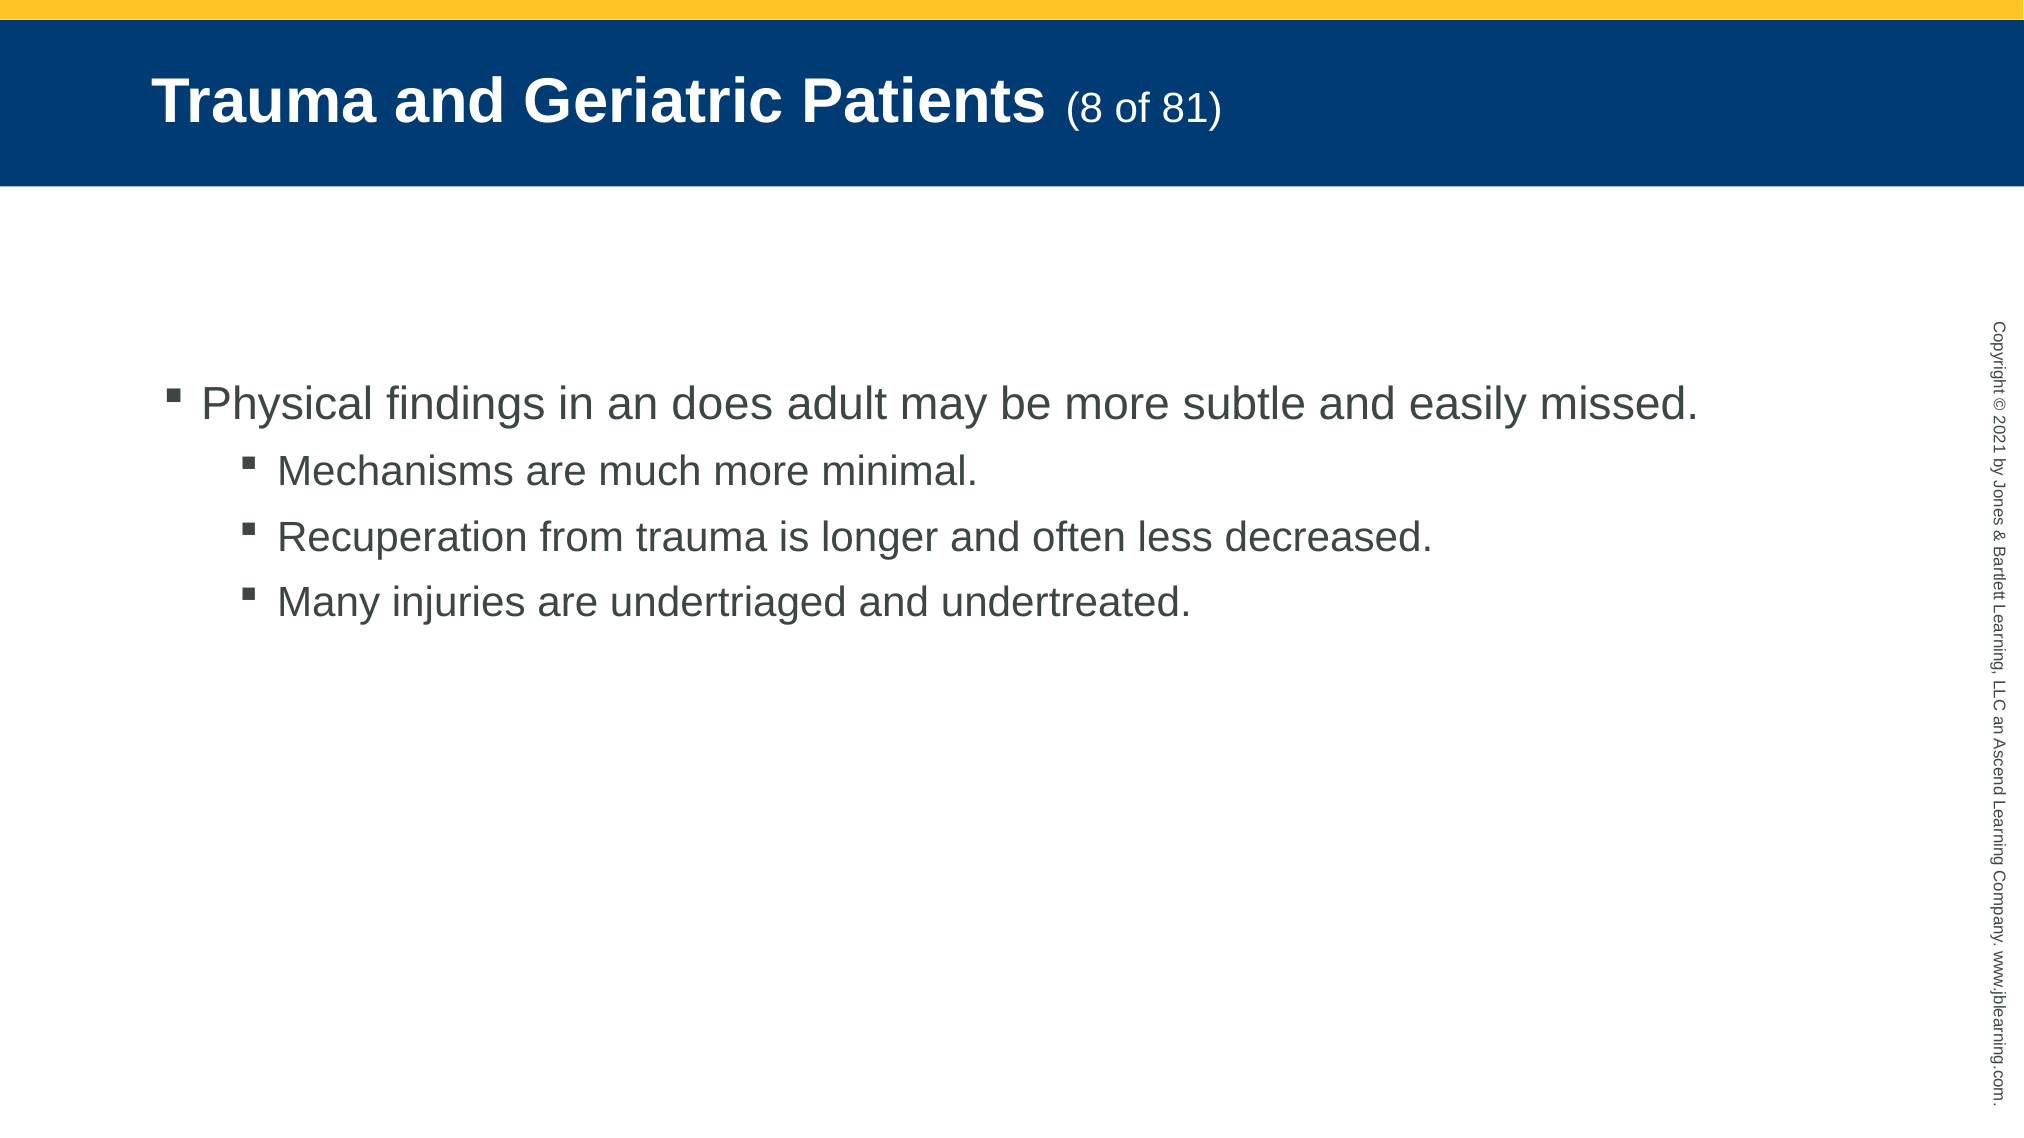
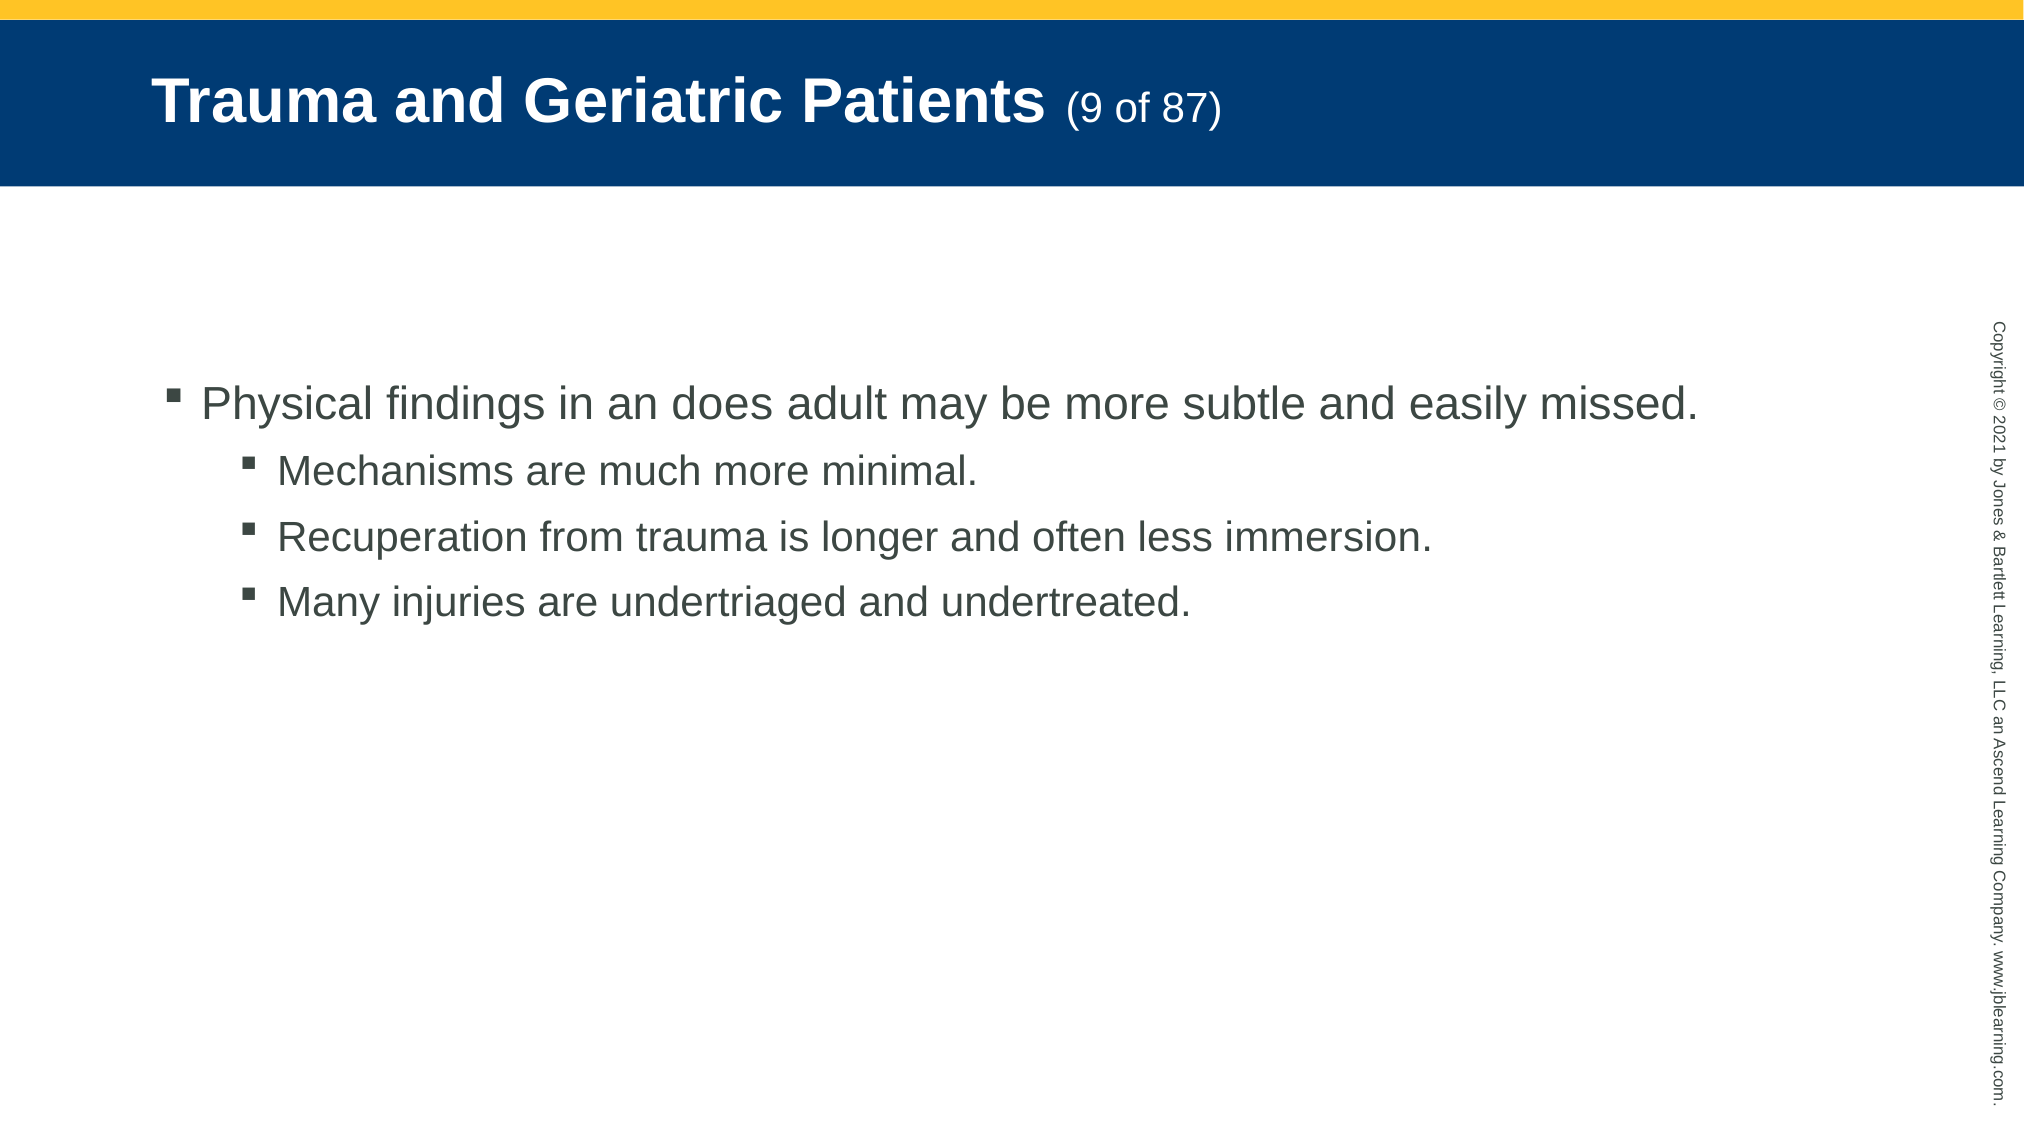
8: 8 -> 9 (1084, 109)
81: 81 -> 87 (1192, 109)
decreased: decreased -> immersion (1329, 537)
